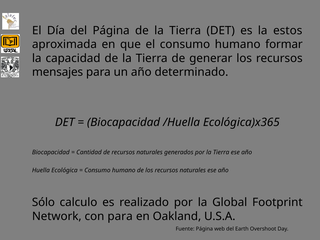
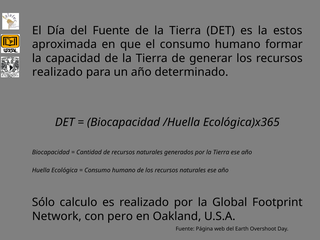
del Página: Página -> Fuente (111, 31)
mensajes: mensajes -> realizado (57, 72)
con para: para -> pero (120, 216)
